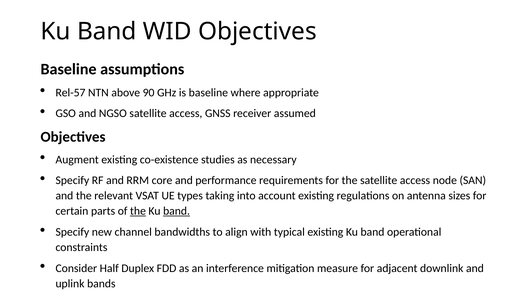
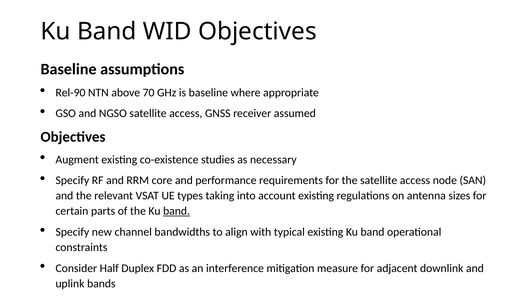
Rel-57: Rel-57 -> Rel-90 (70, 93)
90: 90 -> 70 (149, 93)
the underline: present -> none (138, 211)
